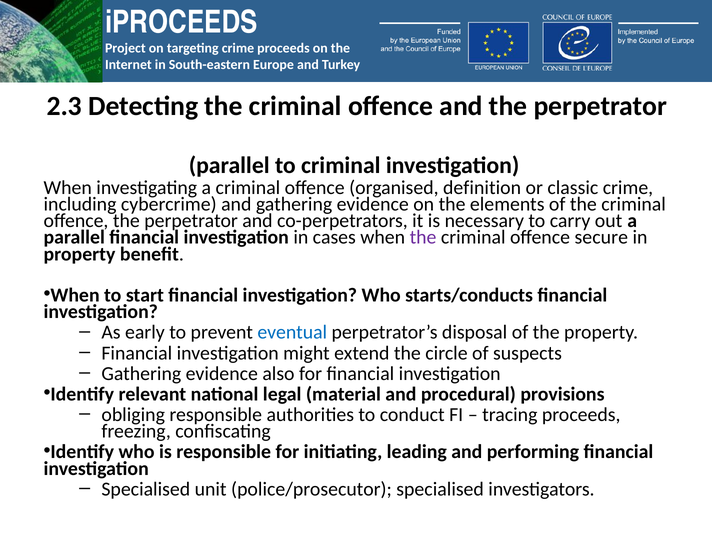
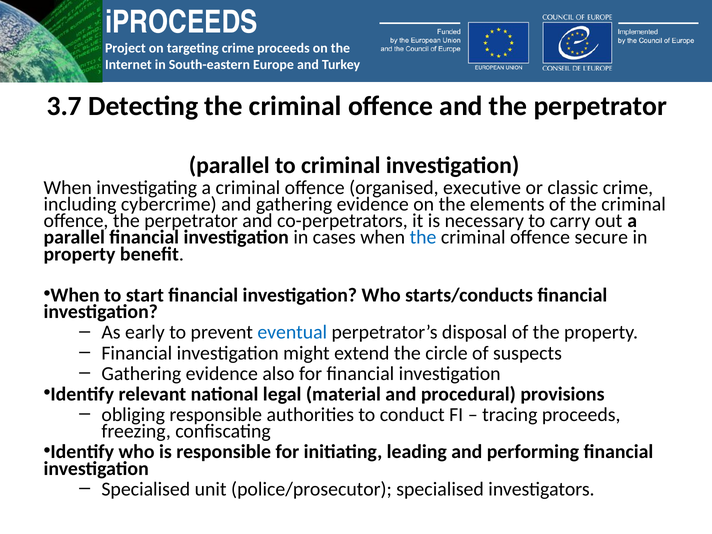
2.3: 2.3 -> 3.7 (64, 106)
definition: definition -> executive (482, 188)
the colour: purple -> blue (423, 237)
